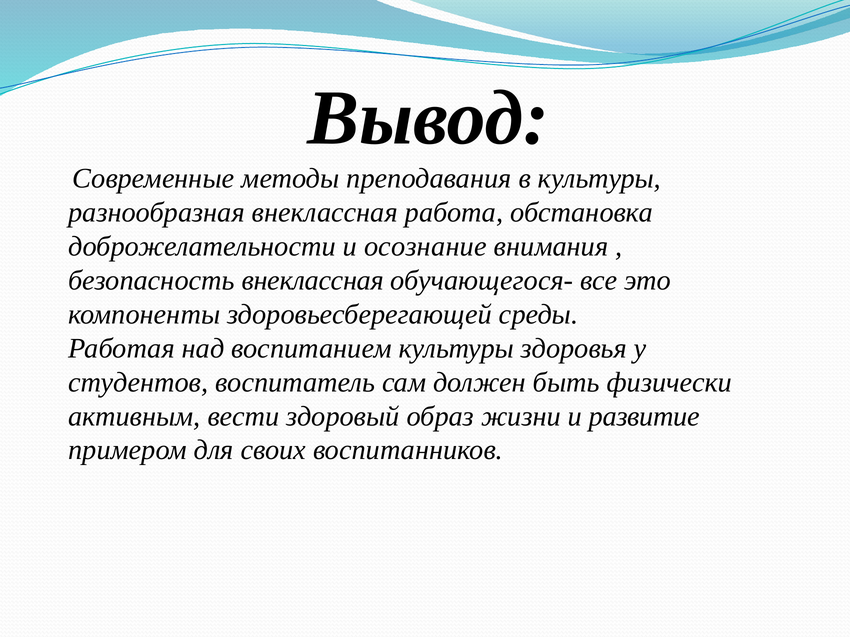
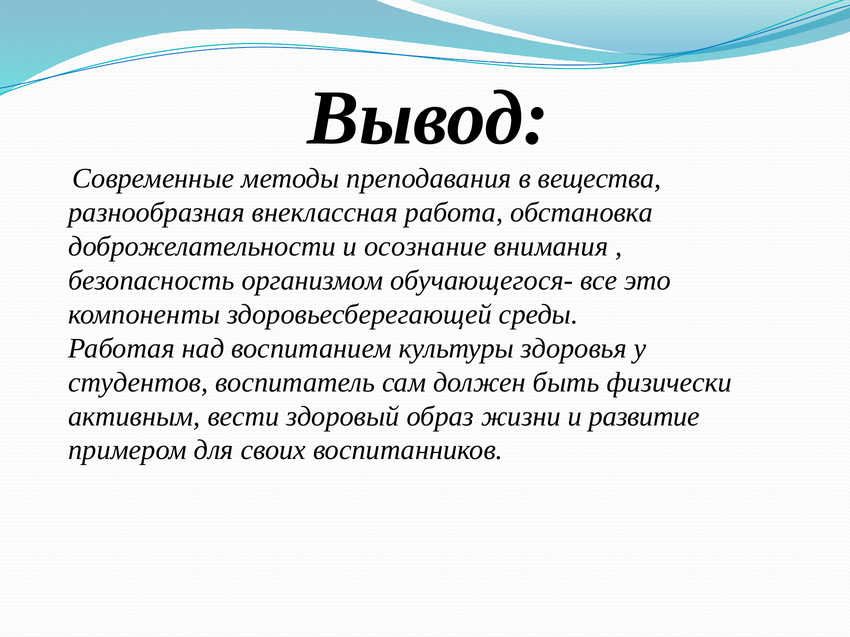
в культуры: культуры -> вещества (600, 178)
безопасность внеклассная: внеклассная -> организмом (313, 280)
